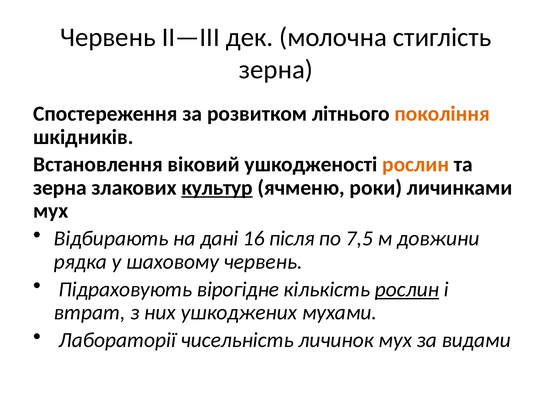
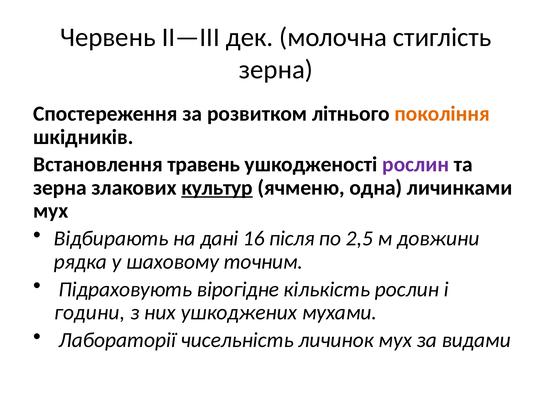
віковий: віковий -> травень (204, 165)
рослин colour: orange -> purple (416, 165)
роки: роки -> одна (376, 188)
7,5: 7,5 -> 2,5 (359, 239)
шаховому червень: червень -> точним (263, 262)
рослин underline: present -> none (407, 289)
втрат: втрат -> години (90, 312)
